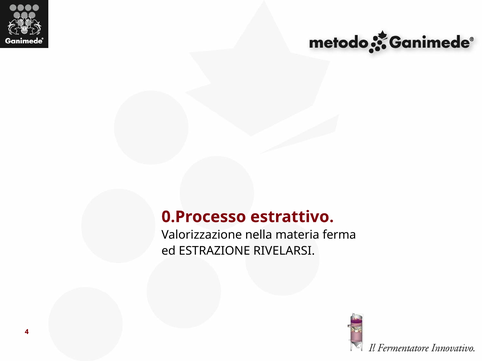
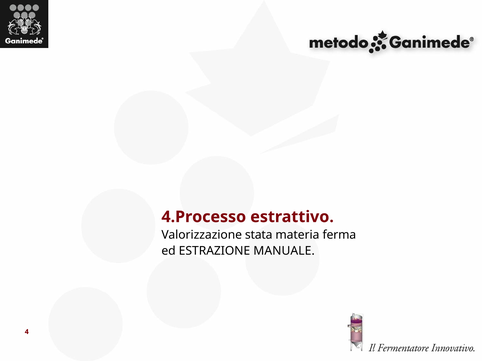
0.Processo: 0.Processo -> 4.Processo (204, 217)
nella: nella -> stata (259, 235)
RIVELARSI: RIVELARSI -> MANUALE (284, 251)
